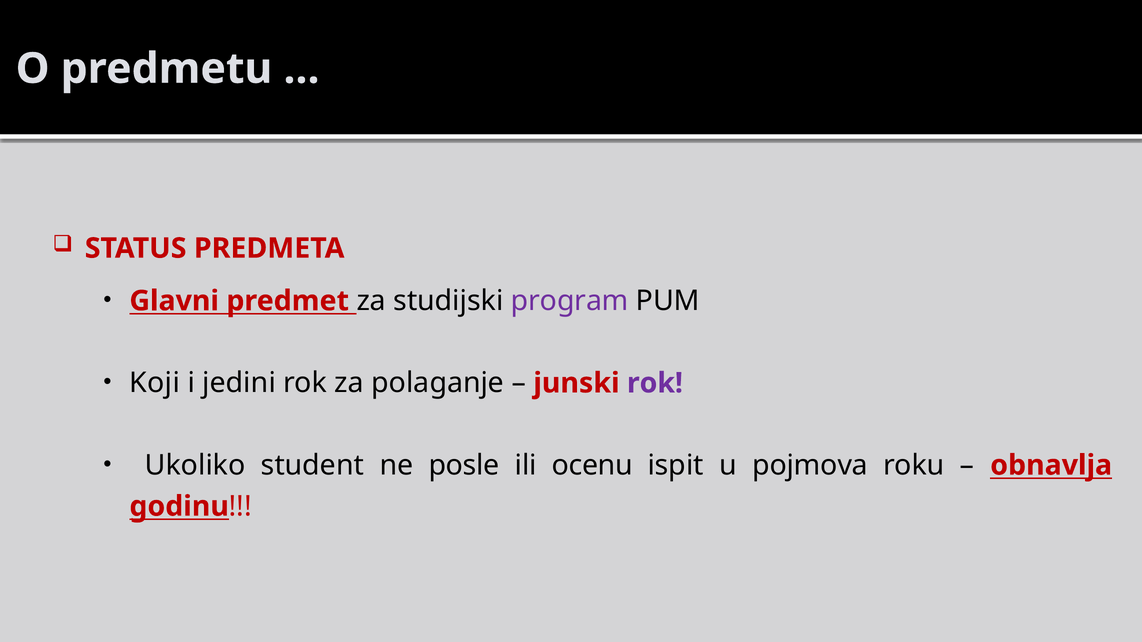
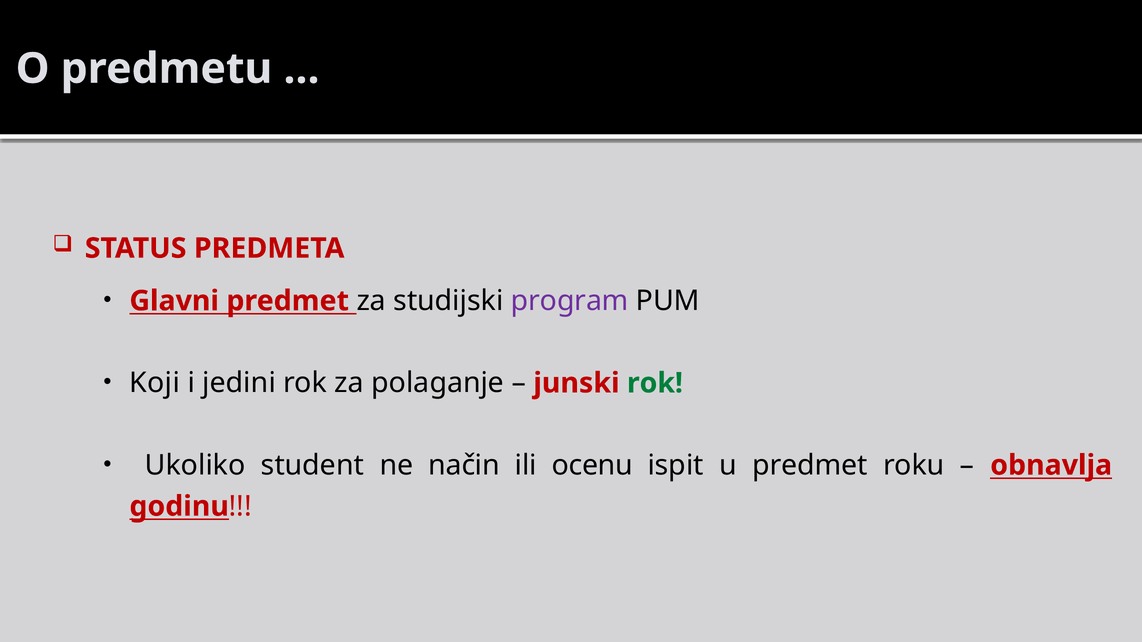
rok colour: purple -> green (655, 383)
posle: posle -> način (464, 465)
u pojmova: pojmova -> predmet (810, 465)
